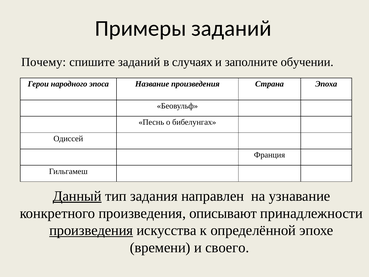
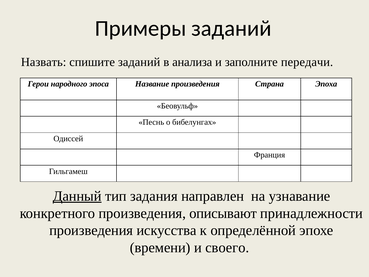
Почему: Почему -> Назвать (44, 62)
случаях: случаях -> анализа (192, 62)
обучении: обучении -> передачи (307, 62)
произведения underline: present -> none (91, 230)
